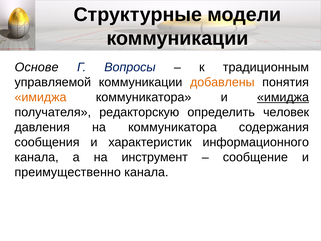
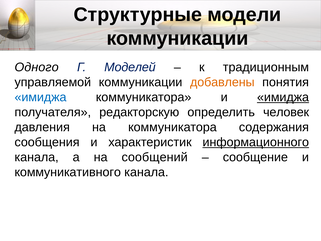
Основе: Основе -> Одного (37, 67)
Вопросы: Вопросы -> Моделей (130, 67)
имиджа colour: orange -> blue (40, 97)
информационного underline: none -> present (256, 142)
инструмент: инструмент -> сообщений (155, 157)
преимущественно: преимущественно -> коммуникативного (68, 172)
